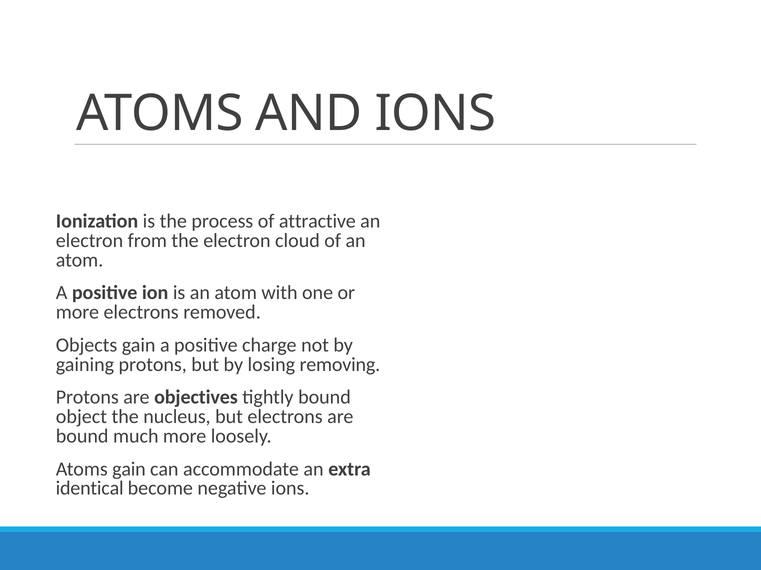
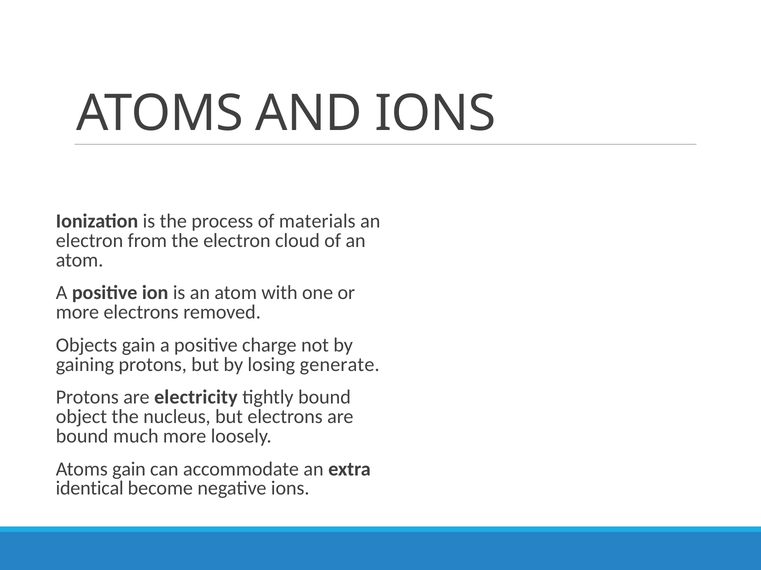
attractive: attractive -> materials (317, 221)
removing: removing -> generate (340, 365)
objectives: objectives -> electricity (196, 398)
